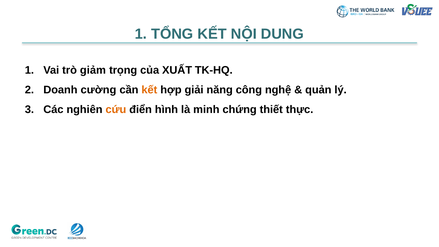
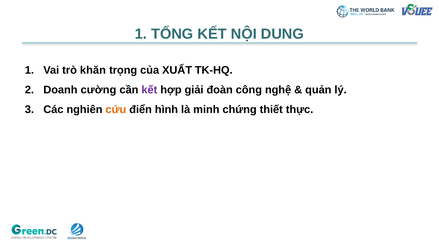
giảm: giảm -> khăn (93, 70)
kết colour: orange -> purple (149, 90)
năng: năng -> đoàn (220, 90)
